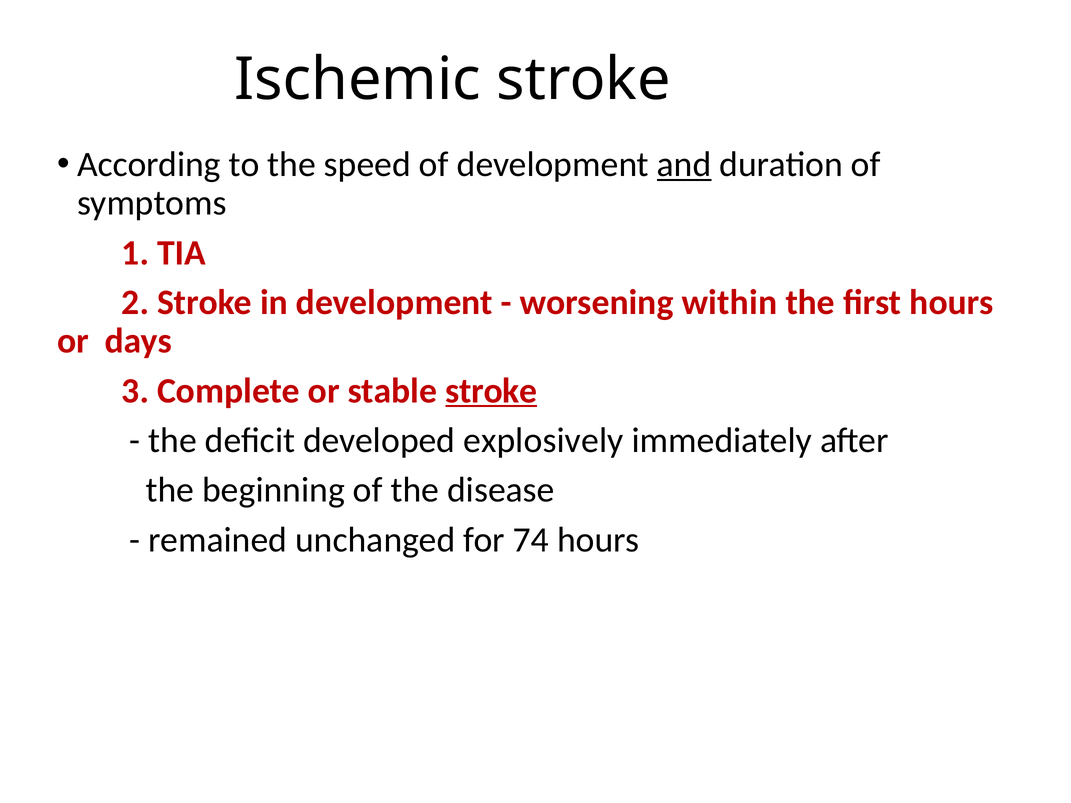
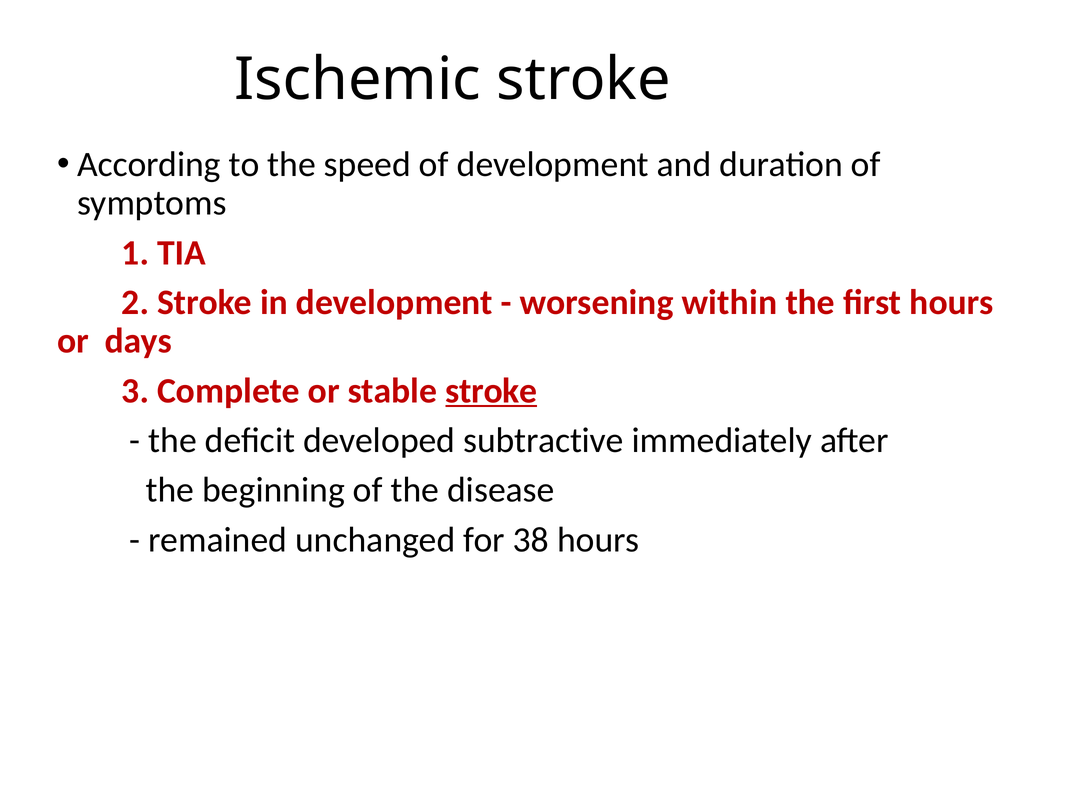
and underline: present -> none (684, 165)
explosively: explosively -> subtractive (543, 441)
74: 74 -> 38 (531, 540)
